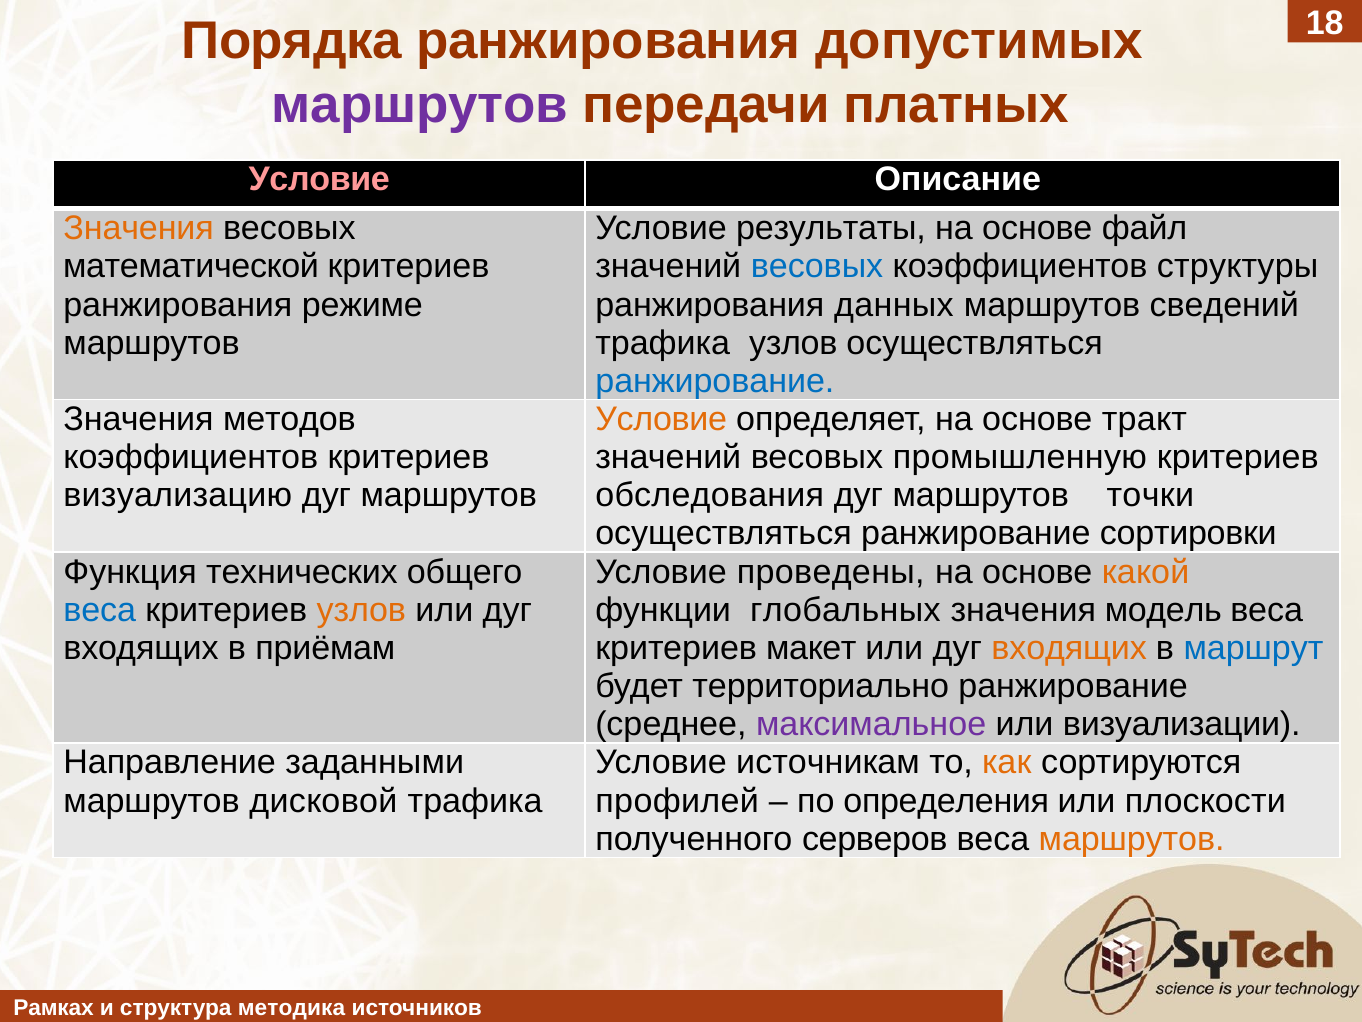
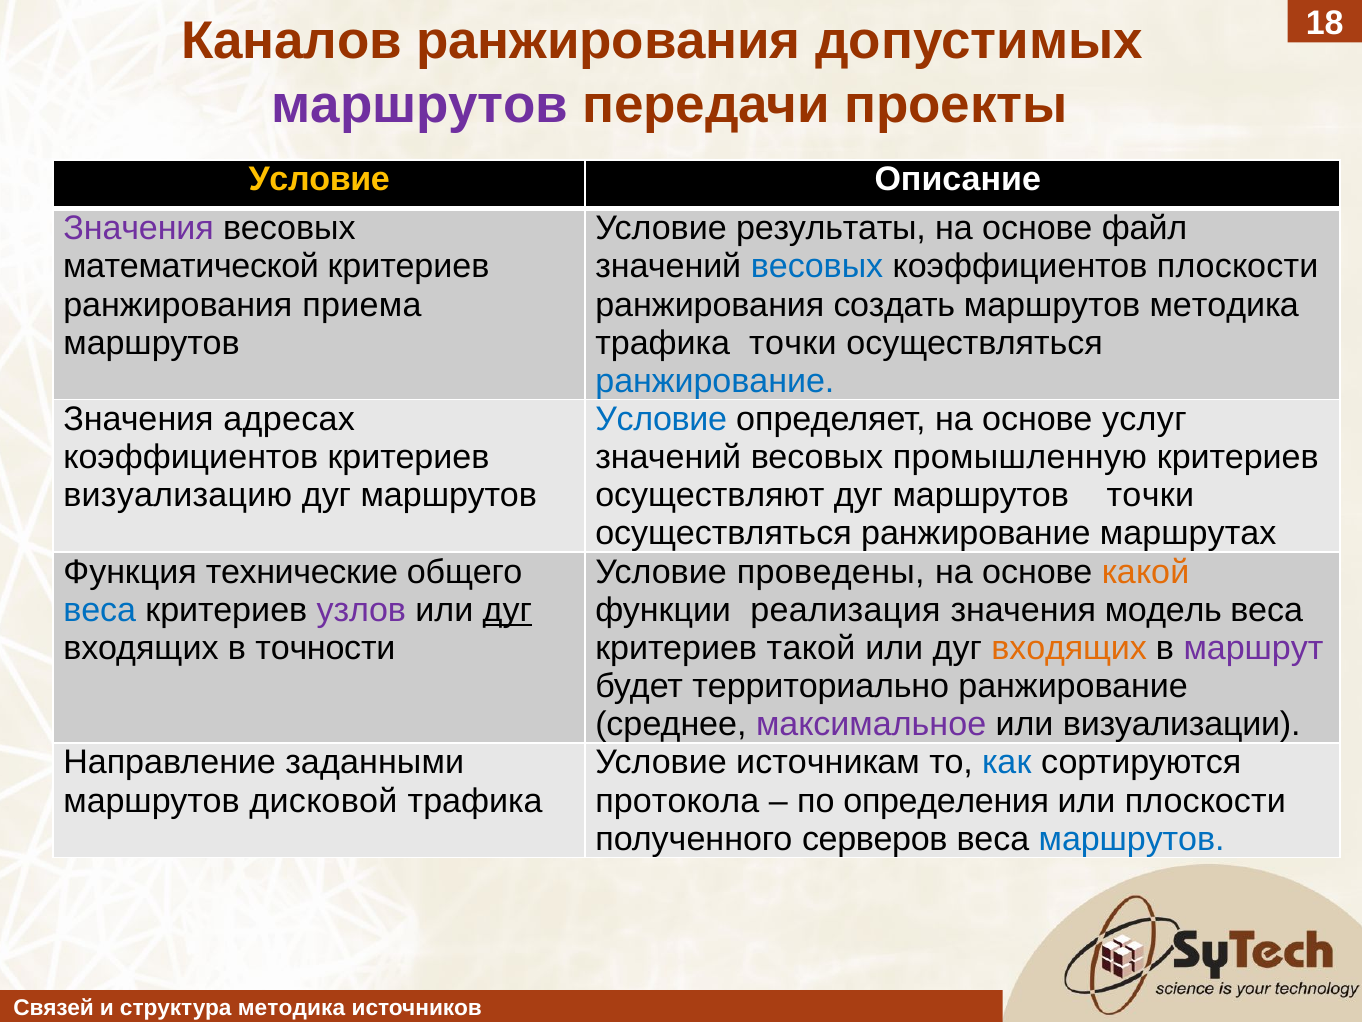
Порядка: Порядка -> Каналов (292, 41)
платных: платных -> проекты (956, 105)
Условие colour: pink -> yellow (319, 179)
Значения colour: orange -> purple (139, 228)
коэффициентов структуры: структуры -> плоскости (1238, 267)
режиме: режиме -> приема (362, 305)
данных: данных -> создать (894, 305)
маршрутов сведений: сведений -> методика (1224, 305)
трафика узлов: узлов -> точки (793, 343)
методов: методов -> адресах (289, 419)
Условие colour: orange -> blue (661, 419)
тракт: тракт -> услуг (1144, 419)
обследования: обследования -> осуществляют (710, 495)
сортировки: сортировки -> маршрутах (1188, 533)
технических: технических -> технические (302, 572)
узлов colour: orange -> purple (361, 610)
дуг underline: none -> present (507, 610)
глобальных: глобальных -> реализация (845, 610)
приёмам: приёмам -> точности (325, 648)
макет: макет -> такой (811, 648)
маршрут colour: blue -> purple (1253, 648)
как colour: orange -> blue (1007, 762)
профилей: профилей -> протокола (677, 800)
маршрутов colour: orange -> blue (1132, 839)
Рамках: Рамках -> Связей (54, 1007)
